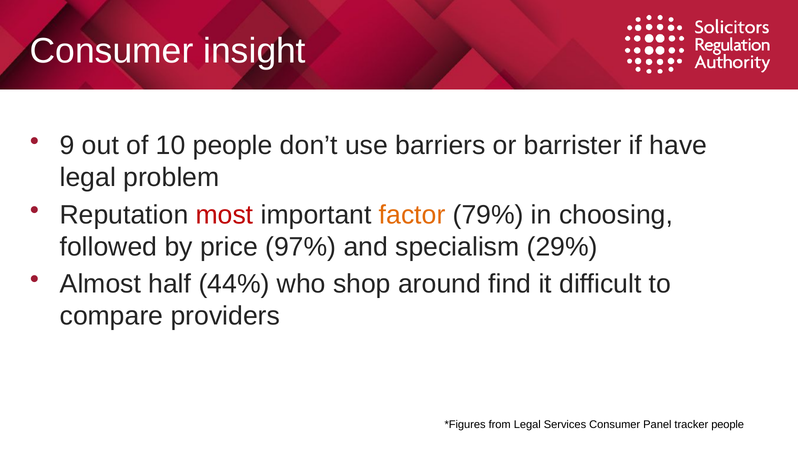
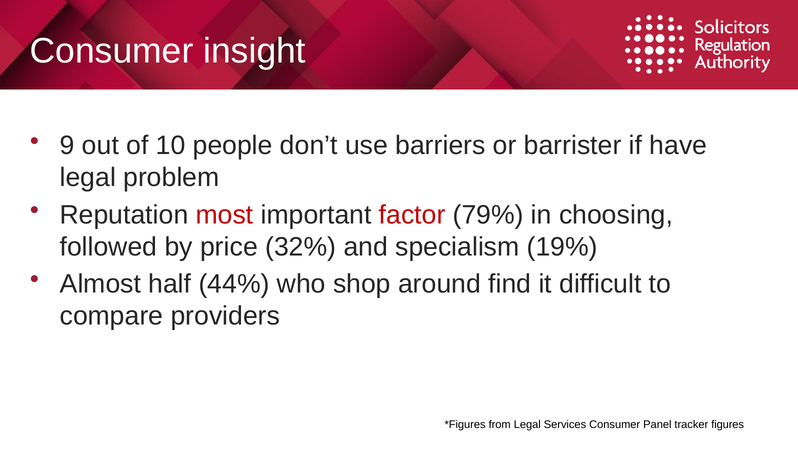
factor colour: orange -> red (412, 215)
97%: 97% -> 32% (301, 247)
29%: 29% -> 19% (562, 247)
tracker people: people -> figures (728, 424)
